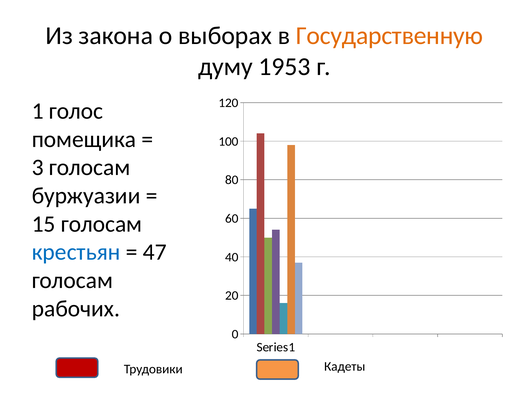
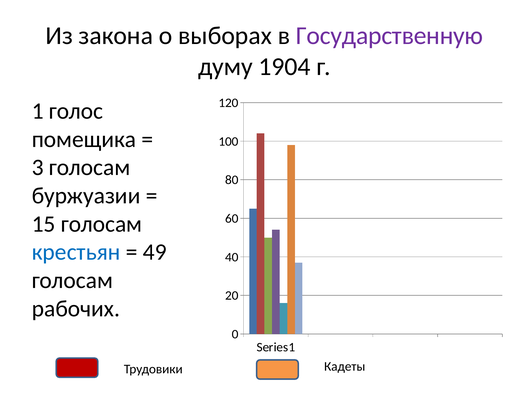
Государственную colour: orange -> purple (390, 36)
1953: 1953 -> 1904 (284, 67)
47: 47 -> 49 (155, 252)
